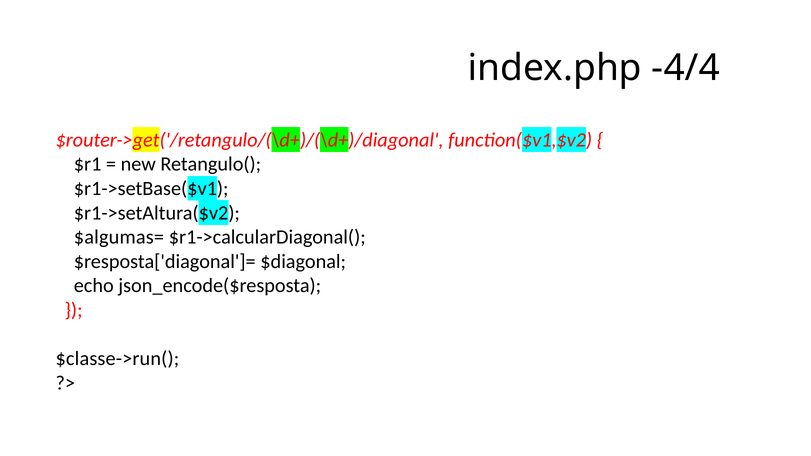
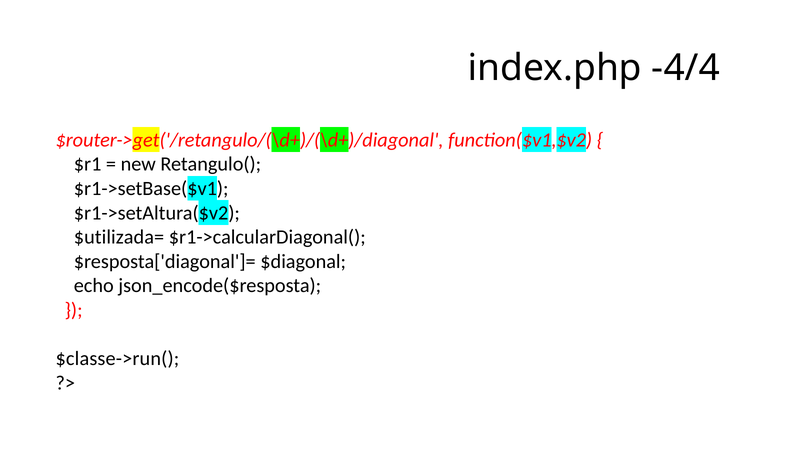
$algumas=: $algumas= -> $utilizada= (119, 237)
